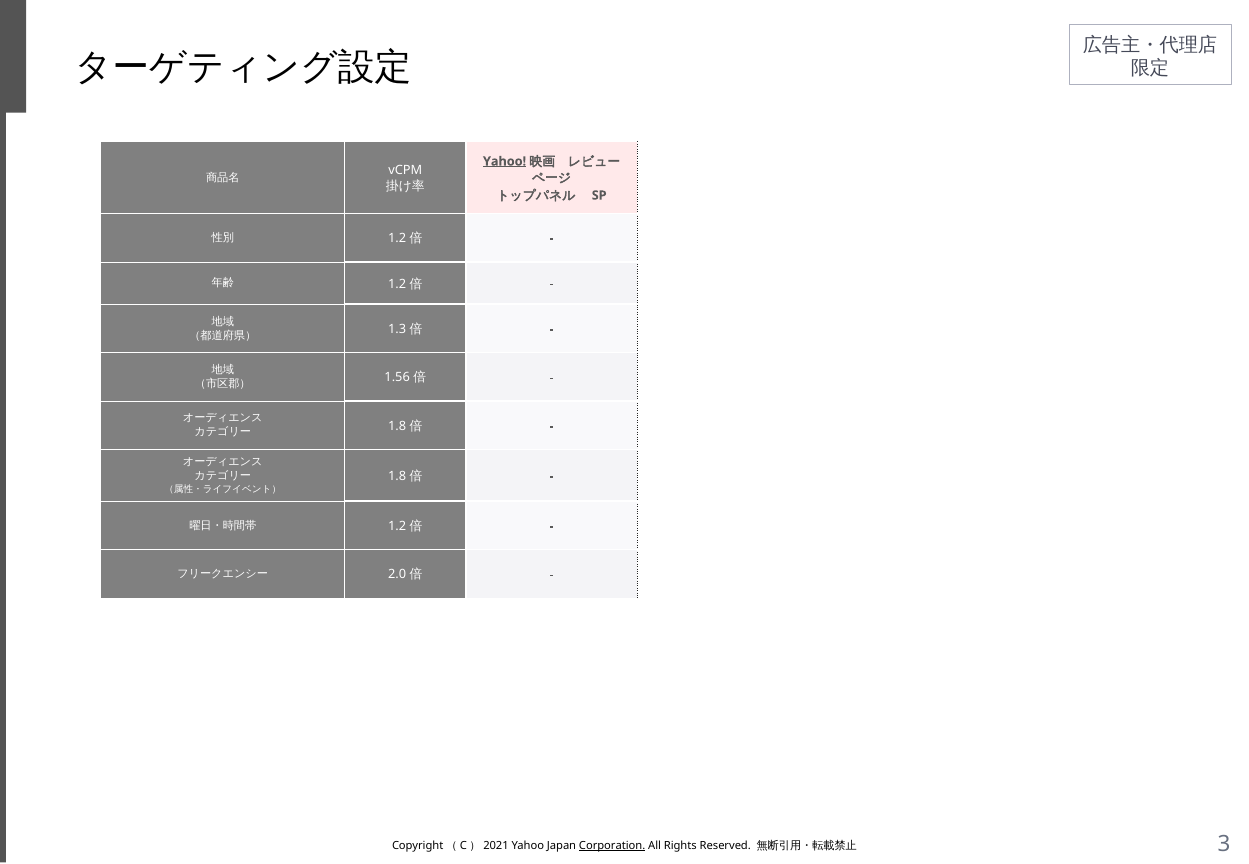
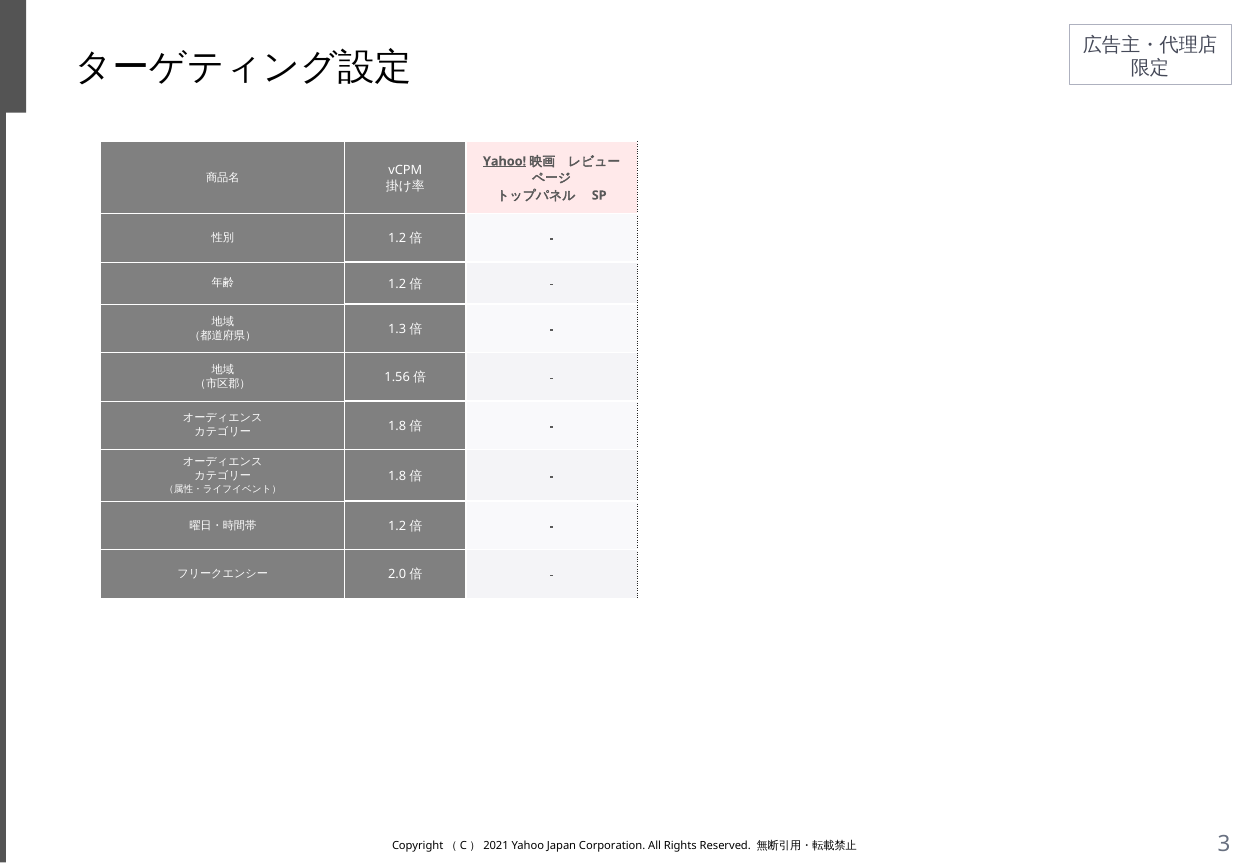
Corporation underline: present -> none (612, 847)
